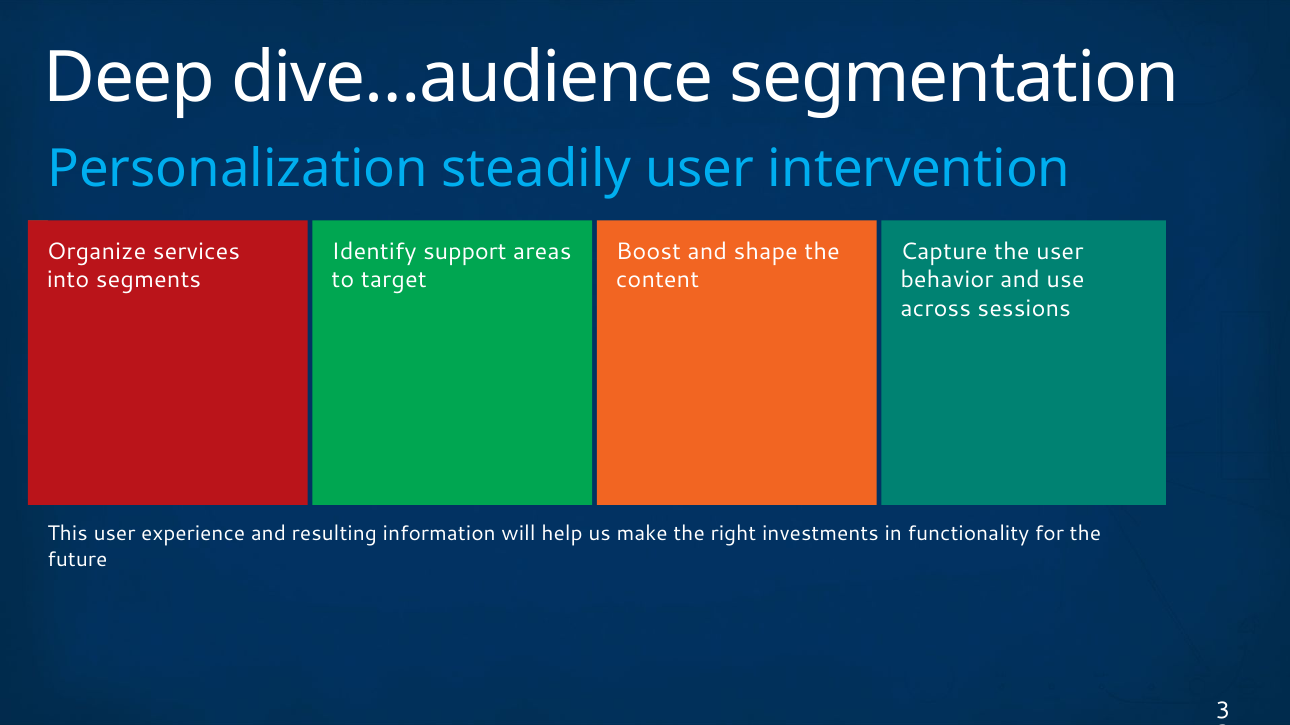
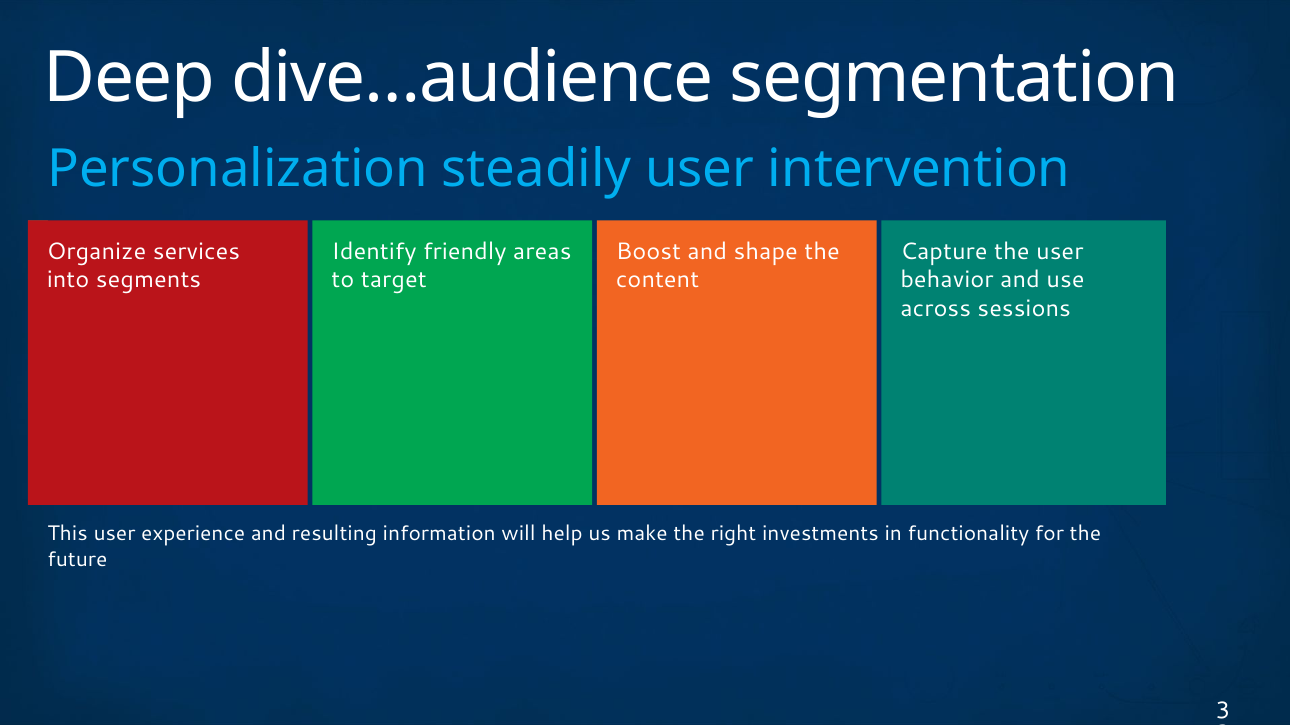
support: support -> friendly (465, 252)
